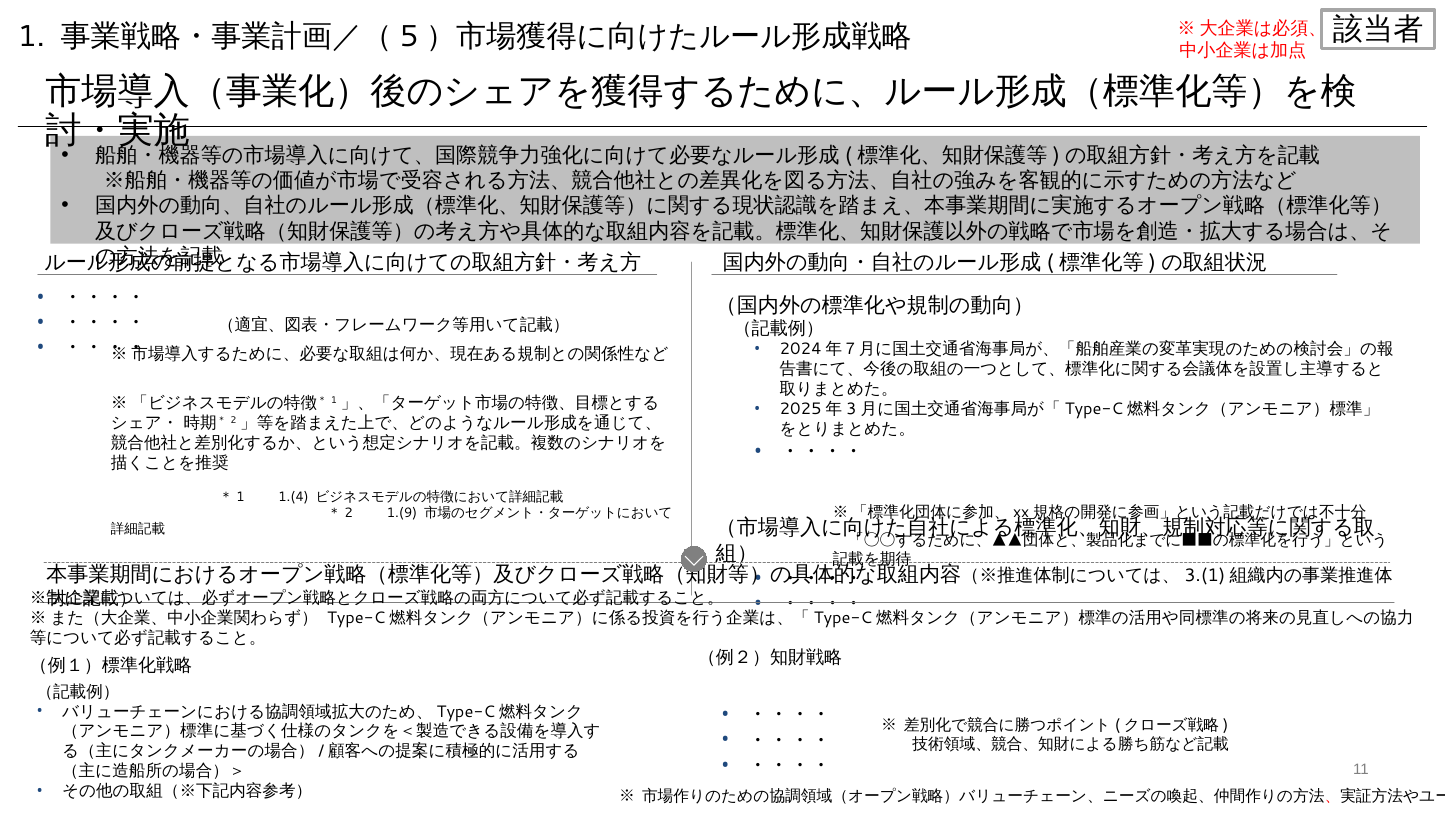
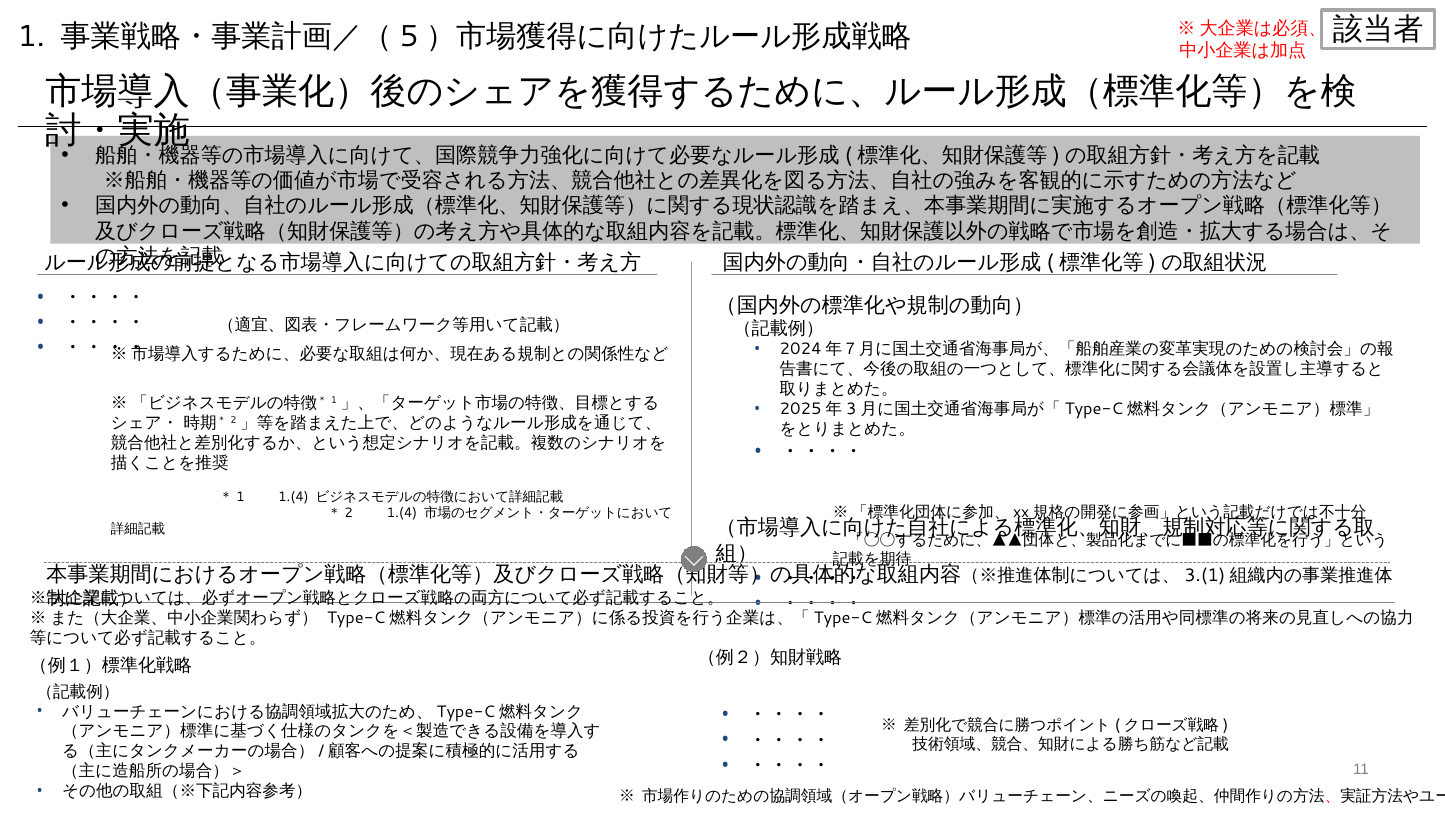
＊2 1.(9: 1.(9 -> 1.(4 (402, 513)
